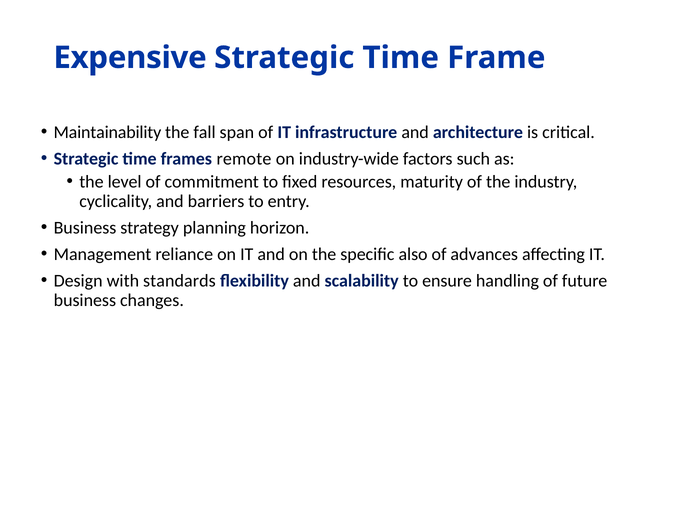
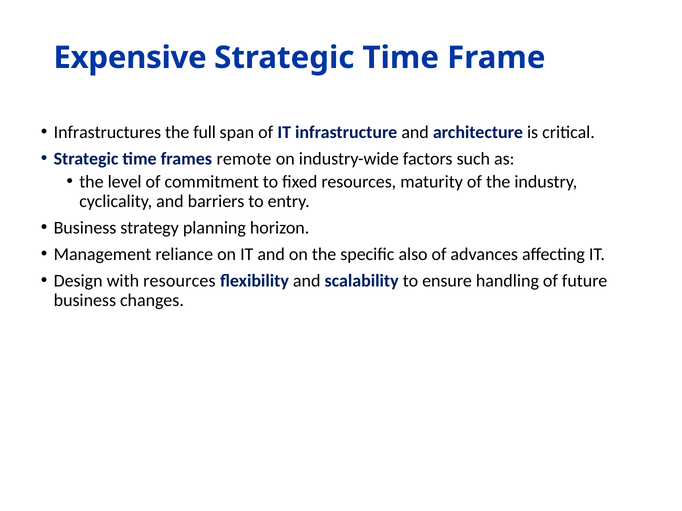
Maintainability: Maintainability -> Infrastructures (107, 132)
fall: fall -> full (205, 132)
with standards: standards -> resources (179, 281)
